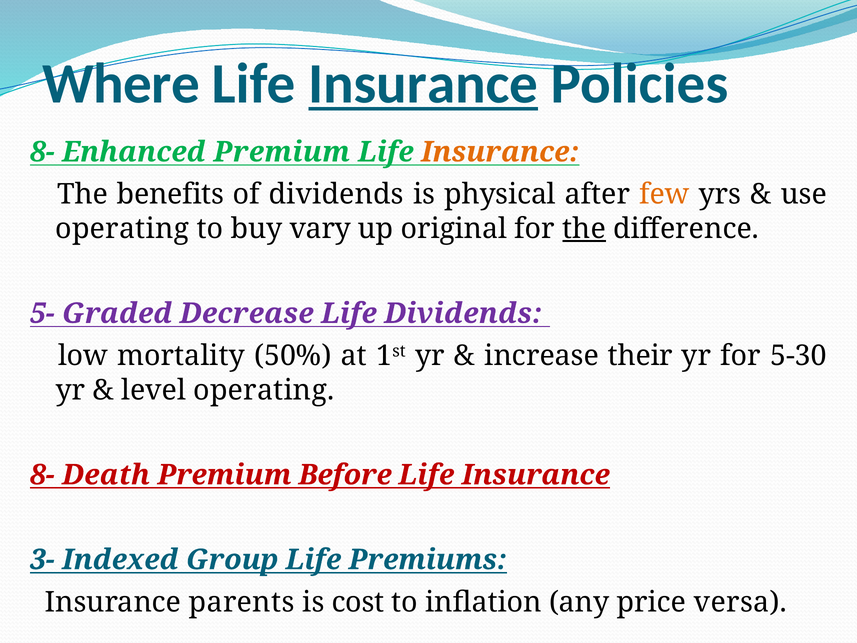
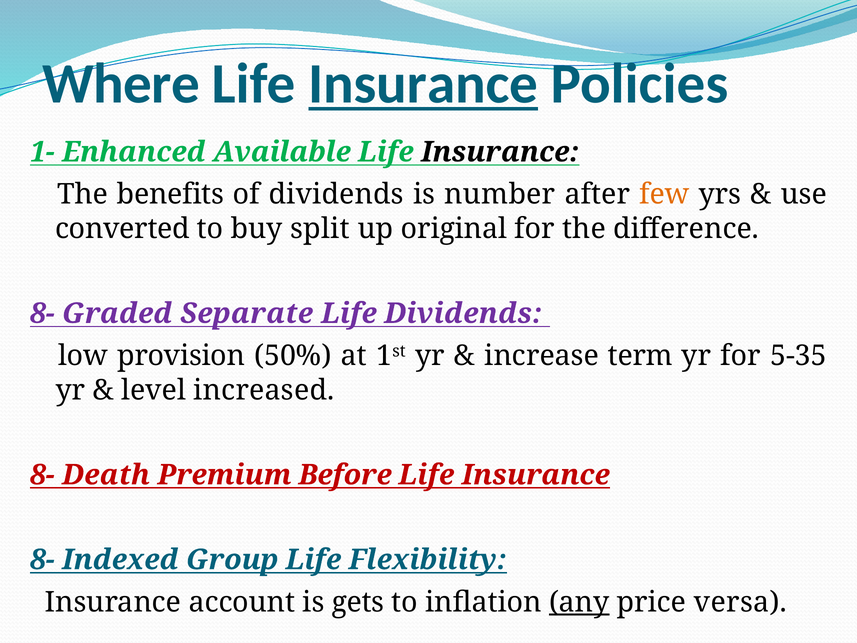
8-: 8- -> 1- (42, 152)
Enhanced Premium: Premium -> Available (282, 152)
Insurance colour: orange -> black (500, 152)
physical: physical -> number (500, 194)
operating: operating -> converted (123, 229)
vary: vary -> split (320, 229)
the underline: present -> none (584, 229)
5-: 5- -> 8- (42, 313)
Decrease: Decrease -> Separate (247, 313)
mortality: mortality -> provision (181, 356)
their: their -> term (640, 356)
5-30: 5-30 -> 5-35 (798, 356)
level operating: operating -> increased (264, 390)
3-: 3- -> 8- (42, 559)
Premiums: Premiums -> Flexibility (428, 559)
parents: parents -> account (242, 602)
cost: cost -> gets (358, 602)
any underline: none -> present (579, 602)
